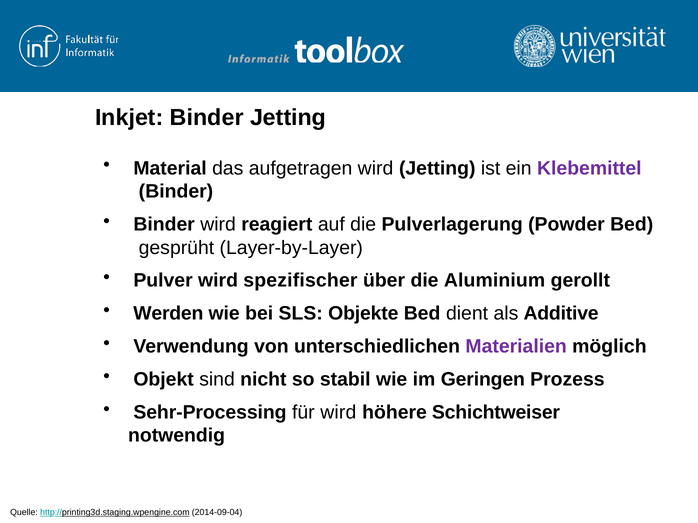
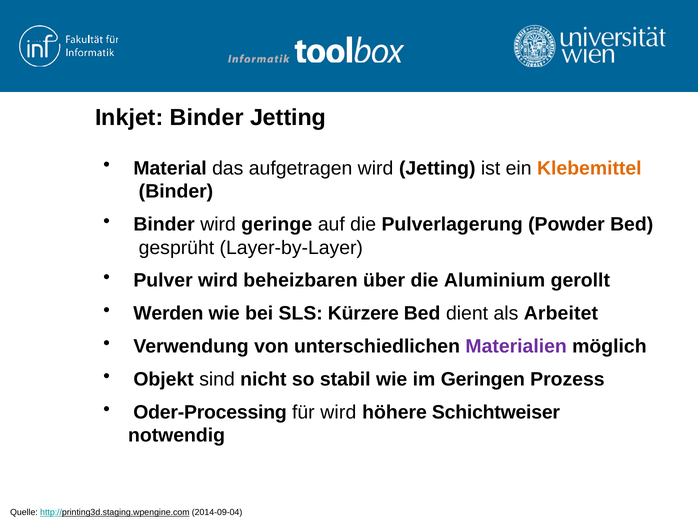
Klebemittel colour: purple -> orange (589, 168)
reagiert: reagiert -> geringe (277, 225)
spezifischer: spezifischer -> beheizbaren (300, 281)
Objekte: Objekte -> Kürzere (363, 314)
Additive: Additive -> Arbeitet (561, 314)
Sehr-Processing: Sehr-Processing -> Oder-Processing (210, 413)
